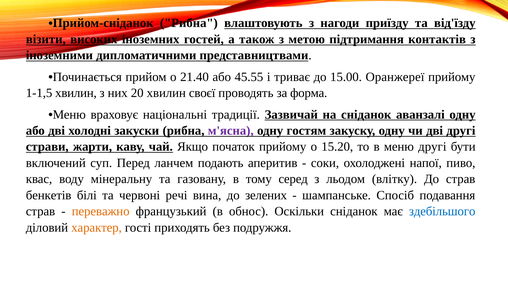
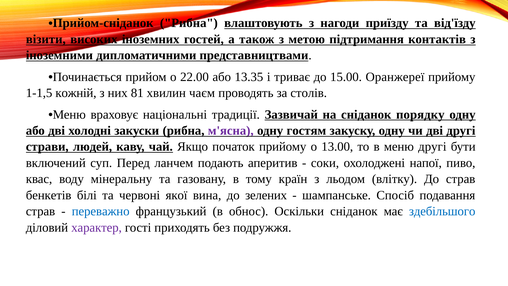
21.40: 21.40 -> 22.00 (194, 77)
45.55: 45.55 -> 13.35 (249, 77)
1-1,5 хвилин: хвилин -> кожній (76, 93)
20: 20 -> 81 (137, 93)
своєї: своєї -> чаєм (202, 93)
форма: форма -> столів (309, 93)
аванзалі: аванзалі -> порядку (420, 114)
жарти: жарти -> людей (92, 147)
15.20: 15.20 -> 13.00 (337, 147)
серед: серед -> країн (293, 179)
речі: речі -> якої (177, 195)
переважно colour: orange -> blue (101, 211)
характер colour: orange -> purple (97, 227)
